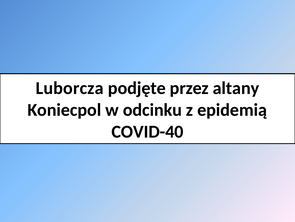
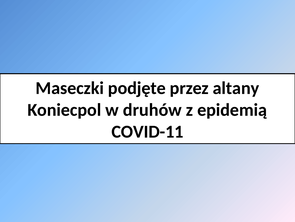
Luborcza: Luborcza -> Maseczki (70, 88)
odcinku: odcinku -> druhów (152, 110)
COVID-40: COVID-40 -> COVID-11 (147, 131)
